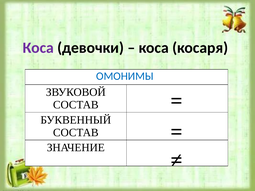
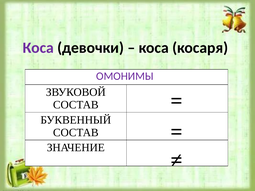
ОМОНИМЫ colour: blue -> purple (125, 76)
